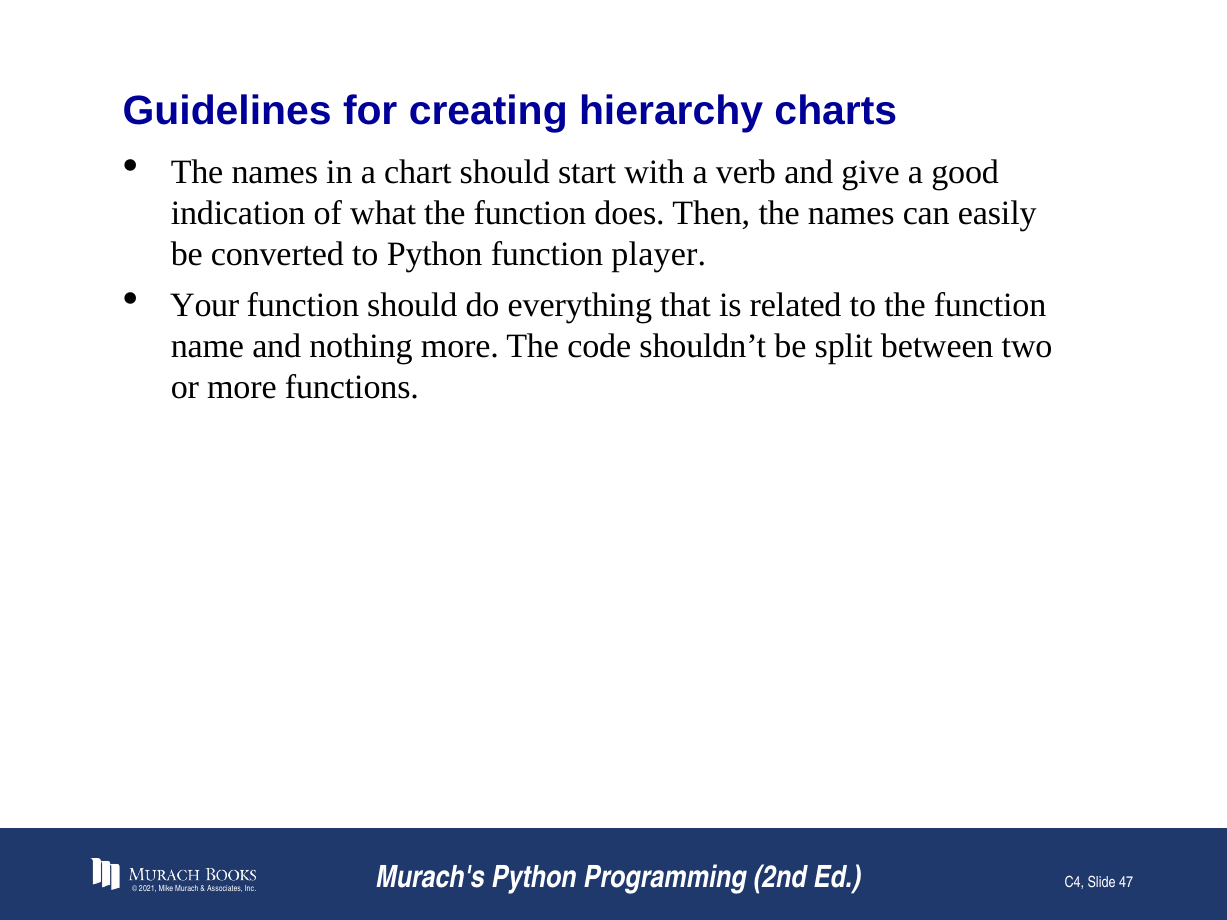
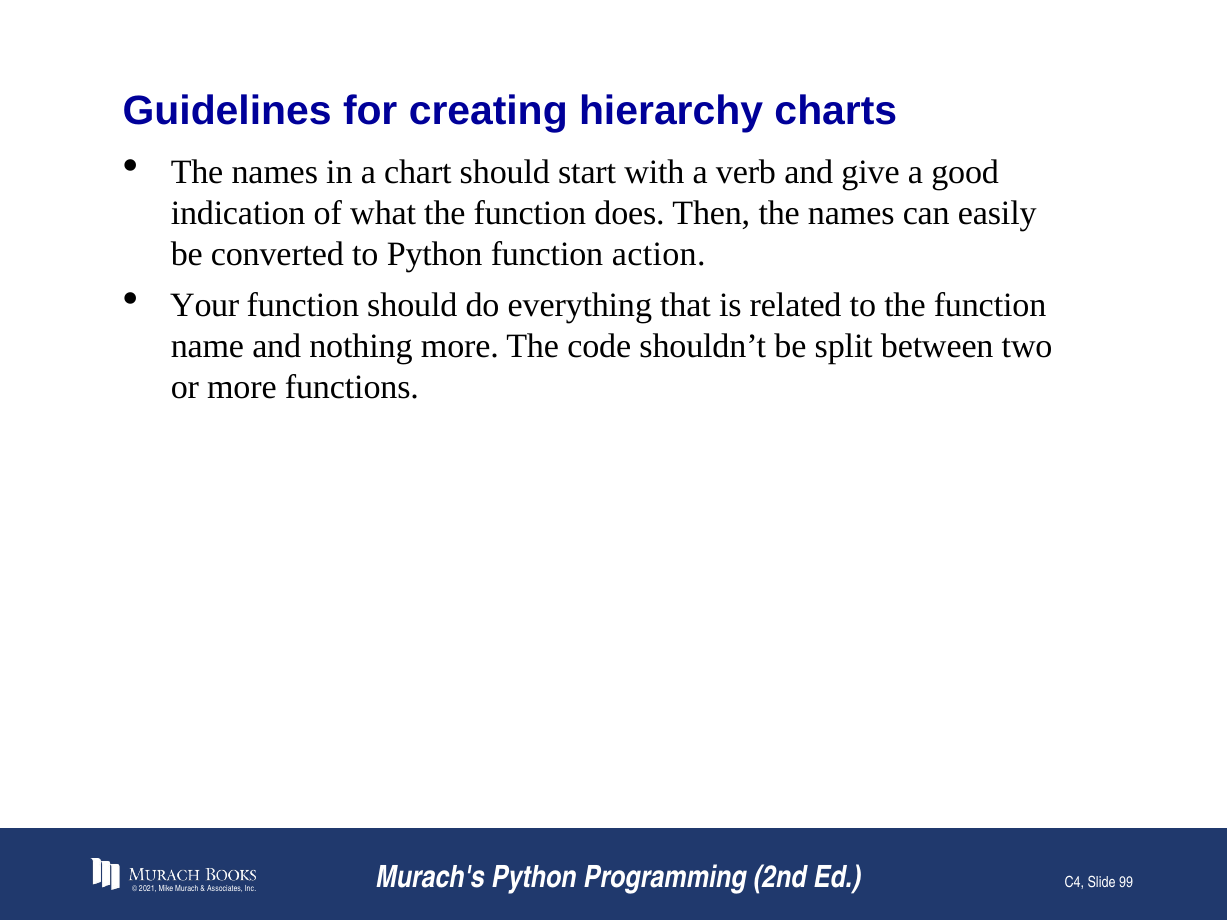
player: player -> action (659, 254)
47: 47 -> 99 (1126, 883)
